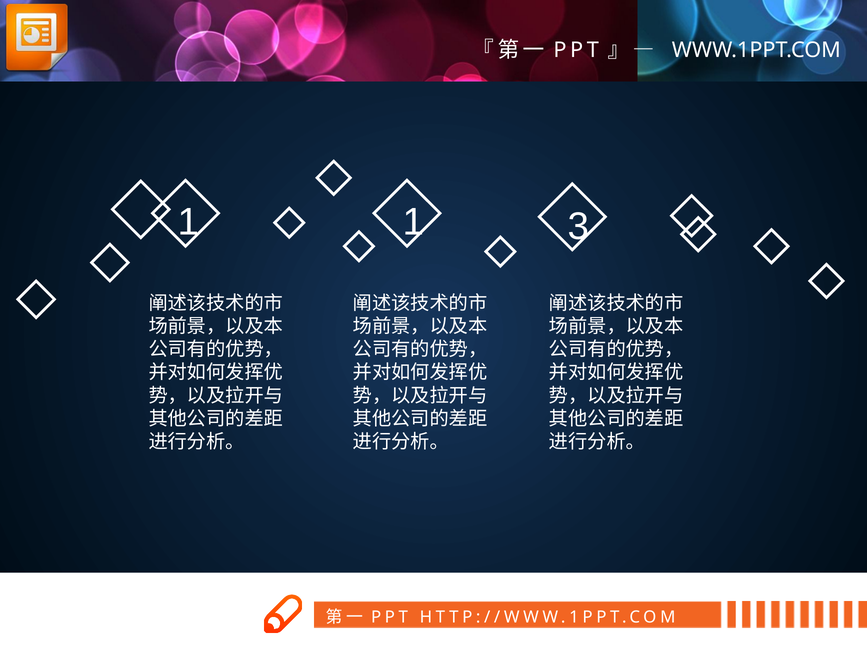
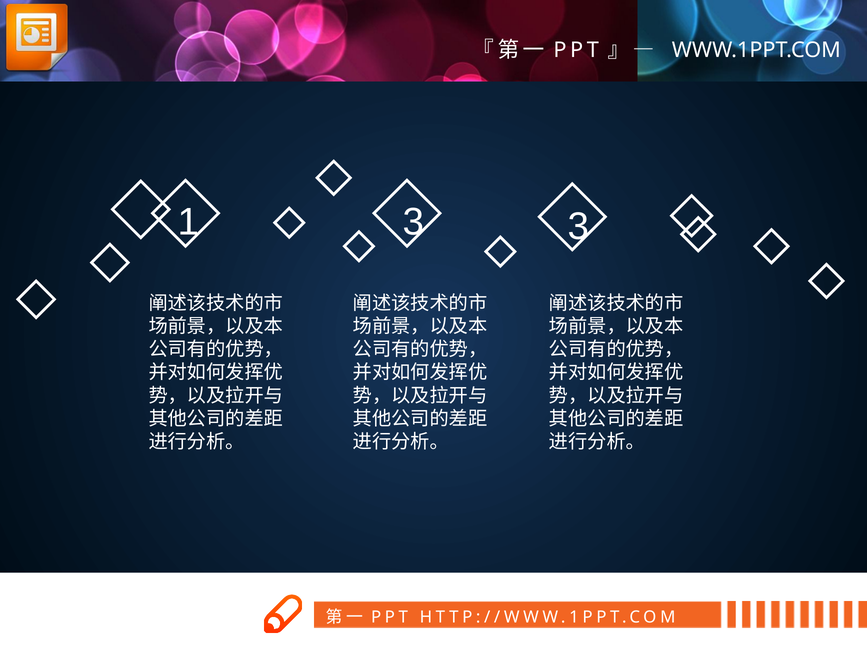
1 1: 1 -> 3 (413, 222)
